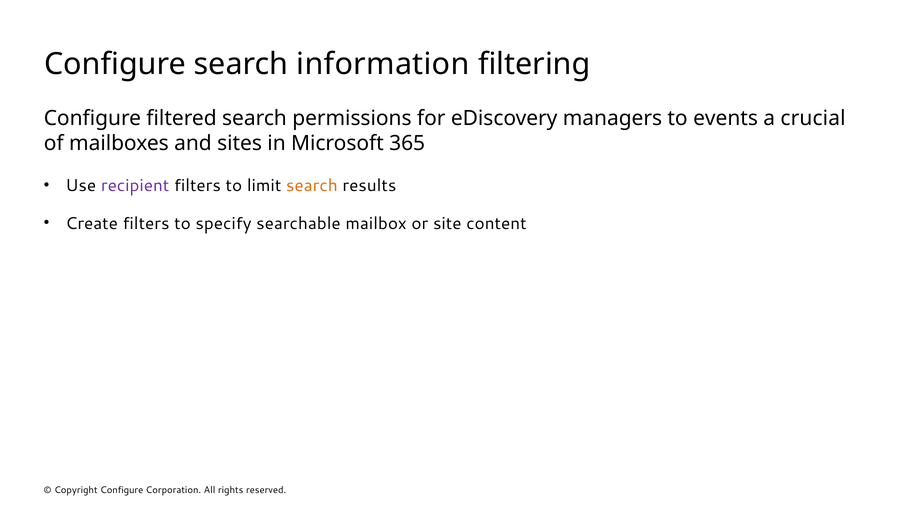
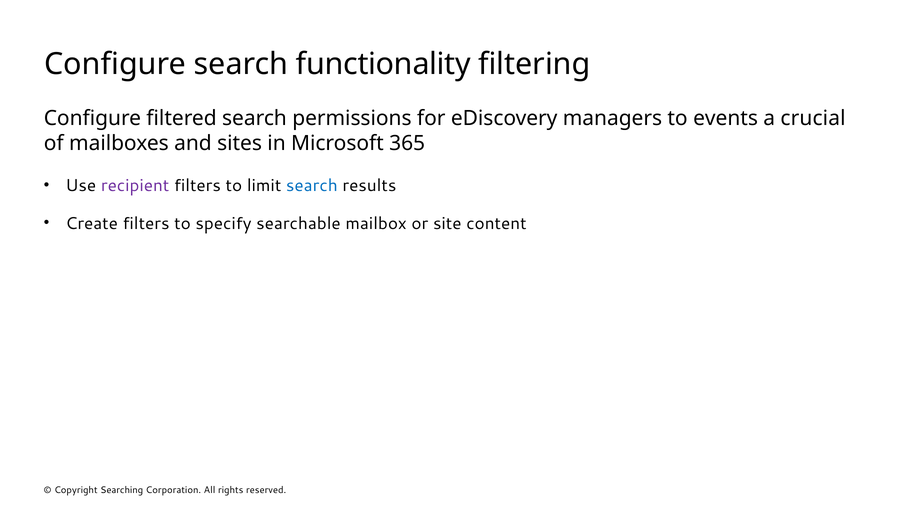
information: information -> functionality (383, 64)
search colour: orange -> blue (312, 185)
Configure: Configure -> Searching (122, 490)
